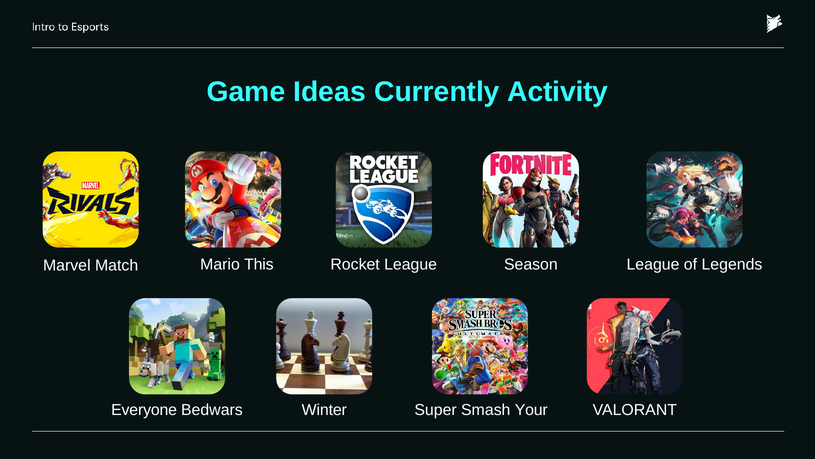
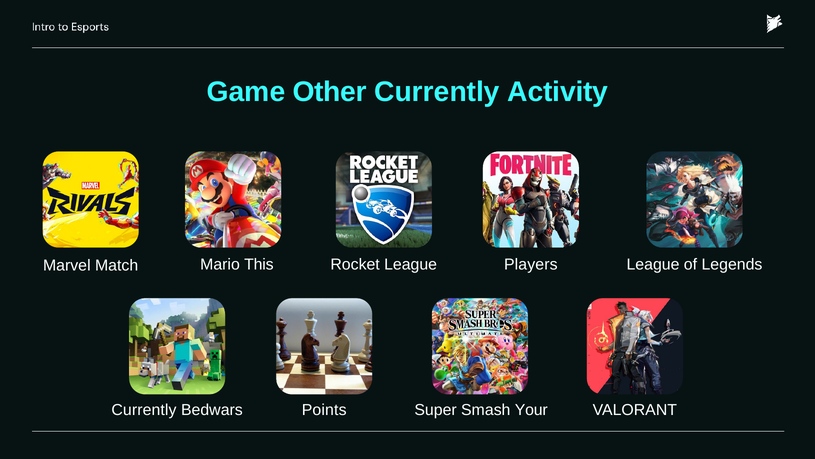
Ideas: Ideas -> Other (330, 92)
Season: Season -> Players (531, 264)
Everyone: Everyone -> Currently (144, 409)
Winter: Winter -> Points (324, 409)
